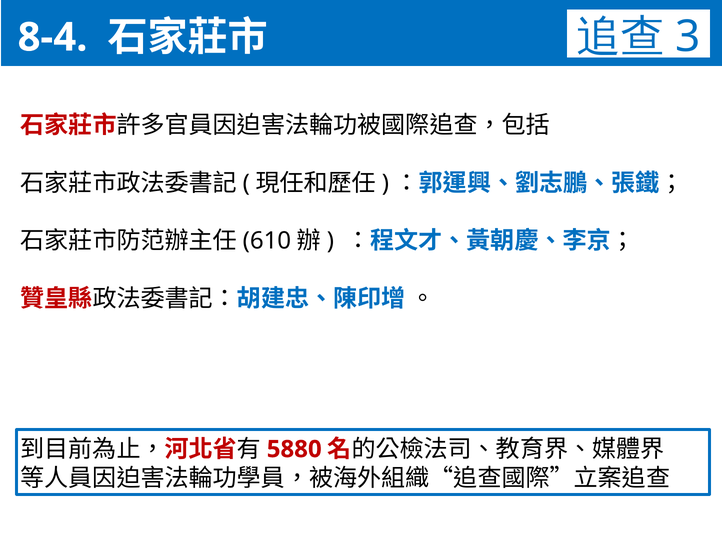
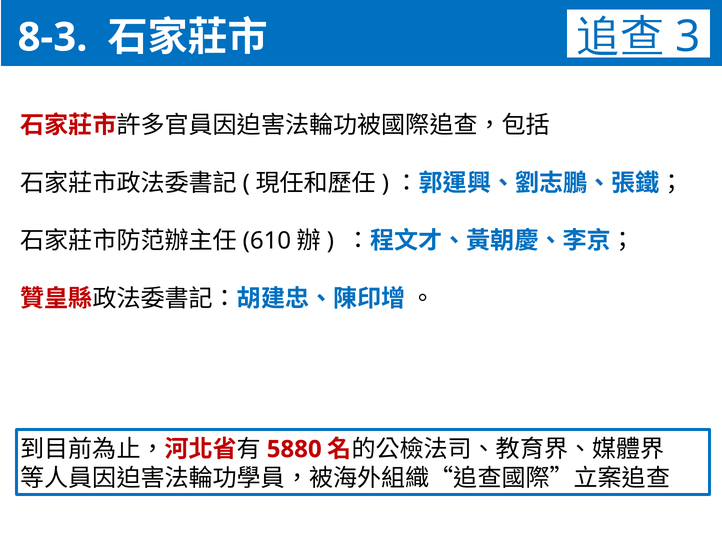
8-4: 8-4 -> 8-3 (53, 37)
